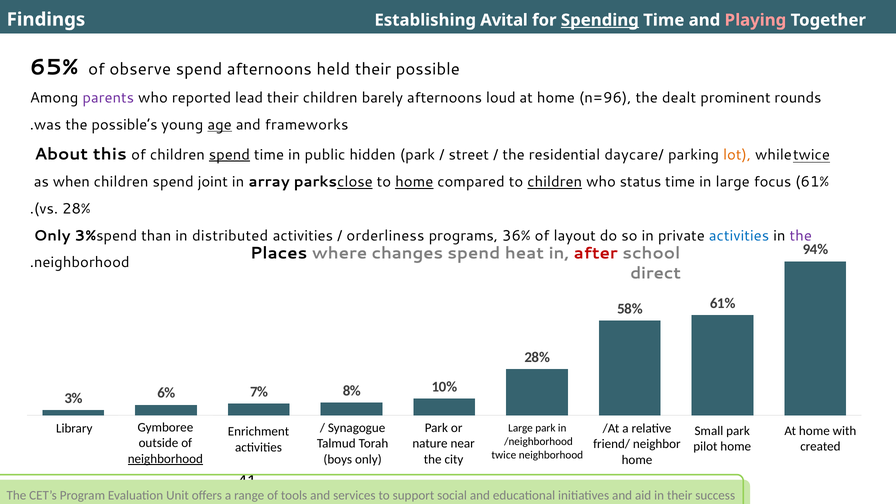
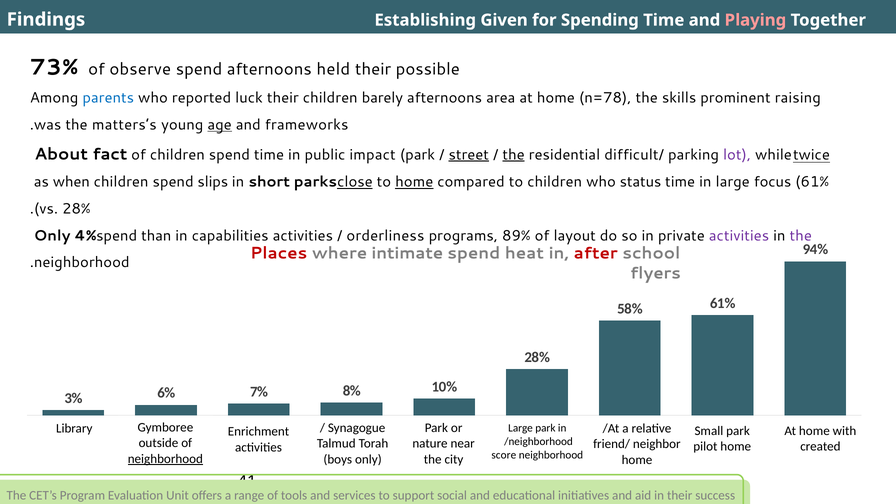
Avital: Avital -> Given (504, 20)
Spending underline: present -> none (600, 20)
65%: 65% -> 73% (54, 67)
parents colour: purple -> blue (108, 98)
lead: lead -> luck (249, 98)
loud: loud -> area (501, 98)
n=96: n=96 -> n=78 (605, 98)
dealt: dealt -> skills (679, 98)
rounds: rounds -> raising (798, 98)
possible’s: possible’s -> matters’s (124, 125)
this: this -> fact (110, 154)
spend underline: present -> none (229, 155)
hidden: hidden -> impact (373, 155)
street underline: none -> present (469, 155)
the underline: none -> present (514, 155)
daycare/: daycare/ -> difficult/ (634, 155)
lot colour: orange -> purple (737, 155)
joint: joint -> slips (213, 182)
array: array -> short (269, 182)
children underline: present -> none (555, 182)
Only 3%: 3% -> 4% (85, 236)
distributed: distributed -> capabilities (230, 236)
36%: 36% -> 89% (516, 236)
activities colour: blue -> purple (739, 236)
Places colour: black -> red (279, 253)
changes: changes -> intimate (407, 253)
direct: direct -> flyers (656, 273)
twice: twice -> score (504, 455)
